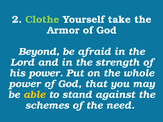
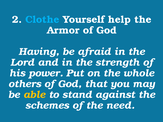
Clothe colour: light green -> light blue (42, 20)
take: take -> help (119, 20)
Beyond: Beyond -> Having (39, 52)
power: power -> others (25, 84)
